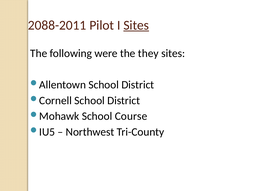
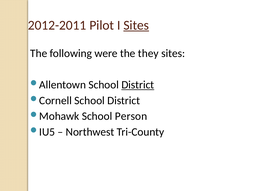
2088-2011: 2088-2011 -> 2012-2011 (57, 25)
District underline: none -> present (138, 85)
Course: Course -> Person (131, 116)
